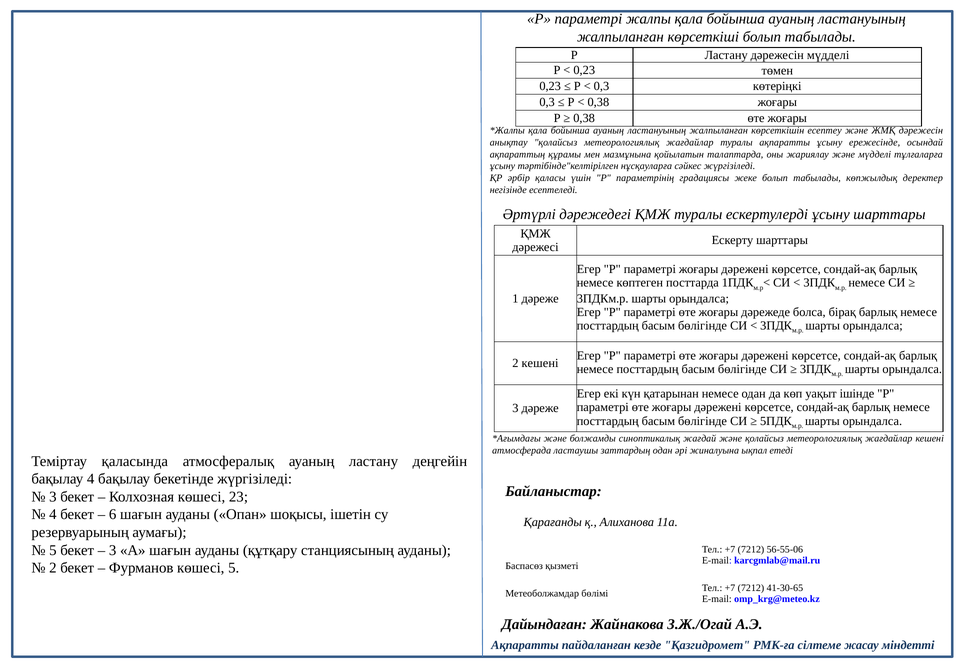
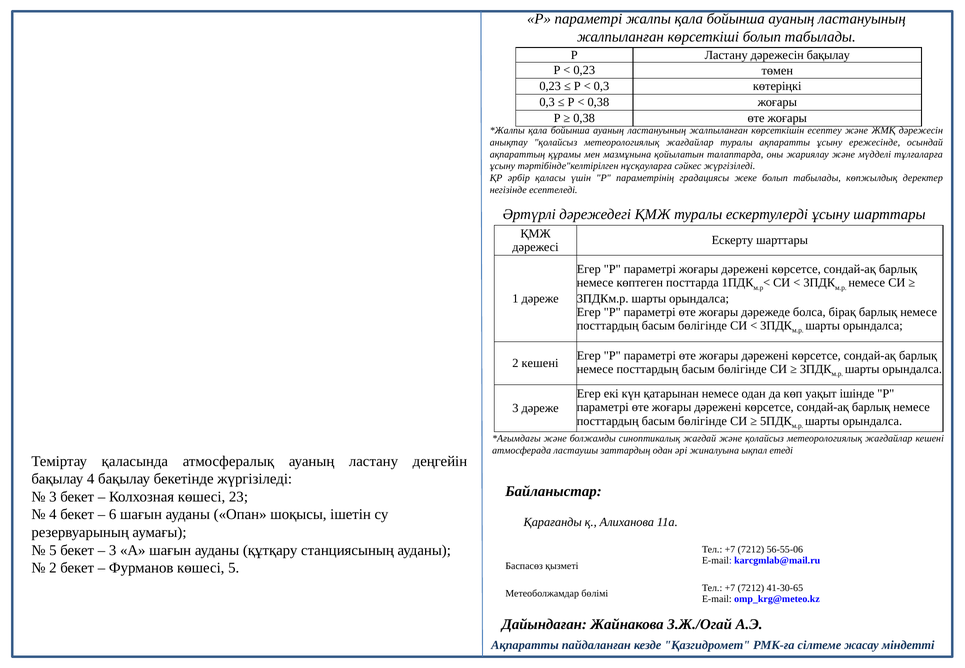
дәрежесін мүдделі: мүдделі -> бақылау (828, 55)
